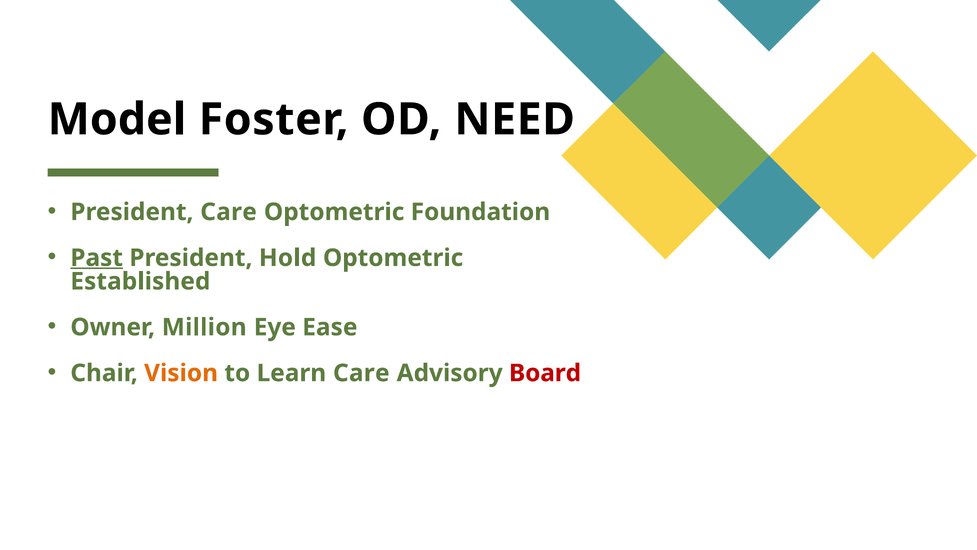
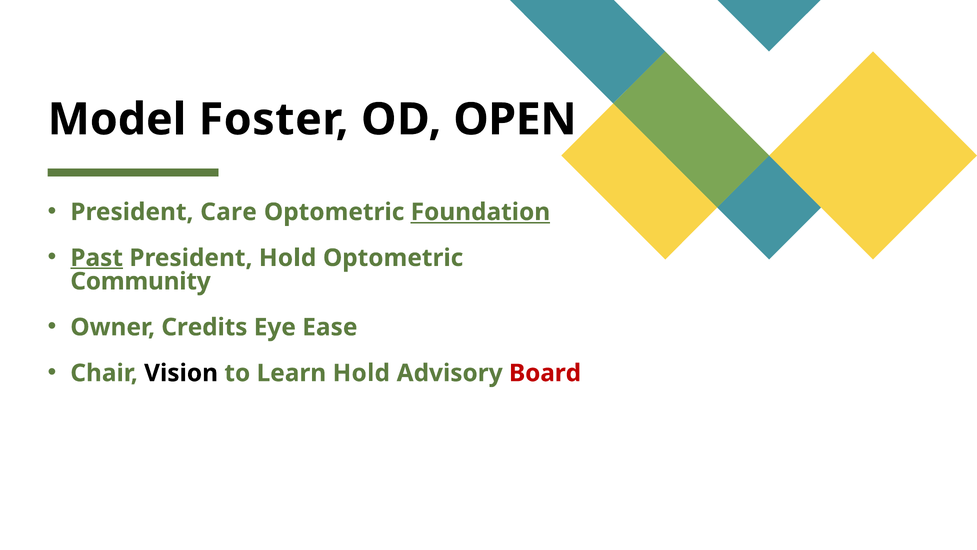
NEED: NEED -> OPEN (515, 119)
Foundation underline: none -> present (480, 212)
Established: Established -> Community (141, 281)
Million: Million -> Credits (204, 327)
Vision colour: orange -> black (181, 373)
Learn Care: Care -> Hold (361, 373)
